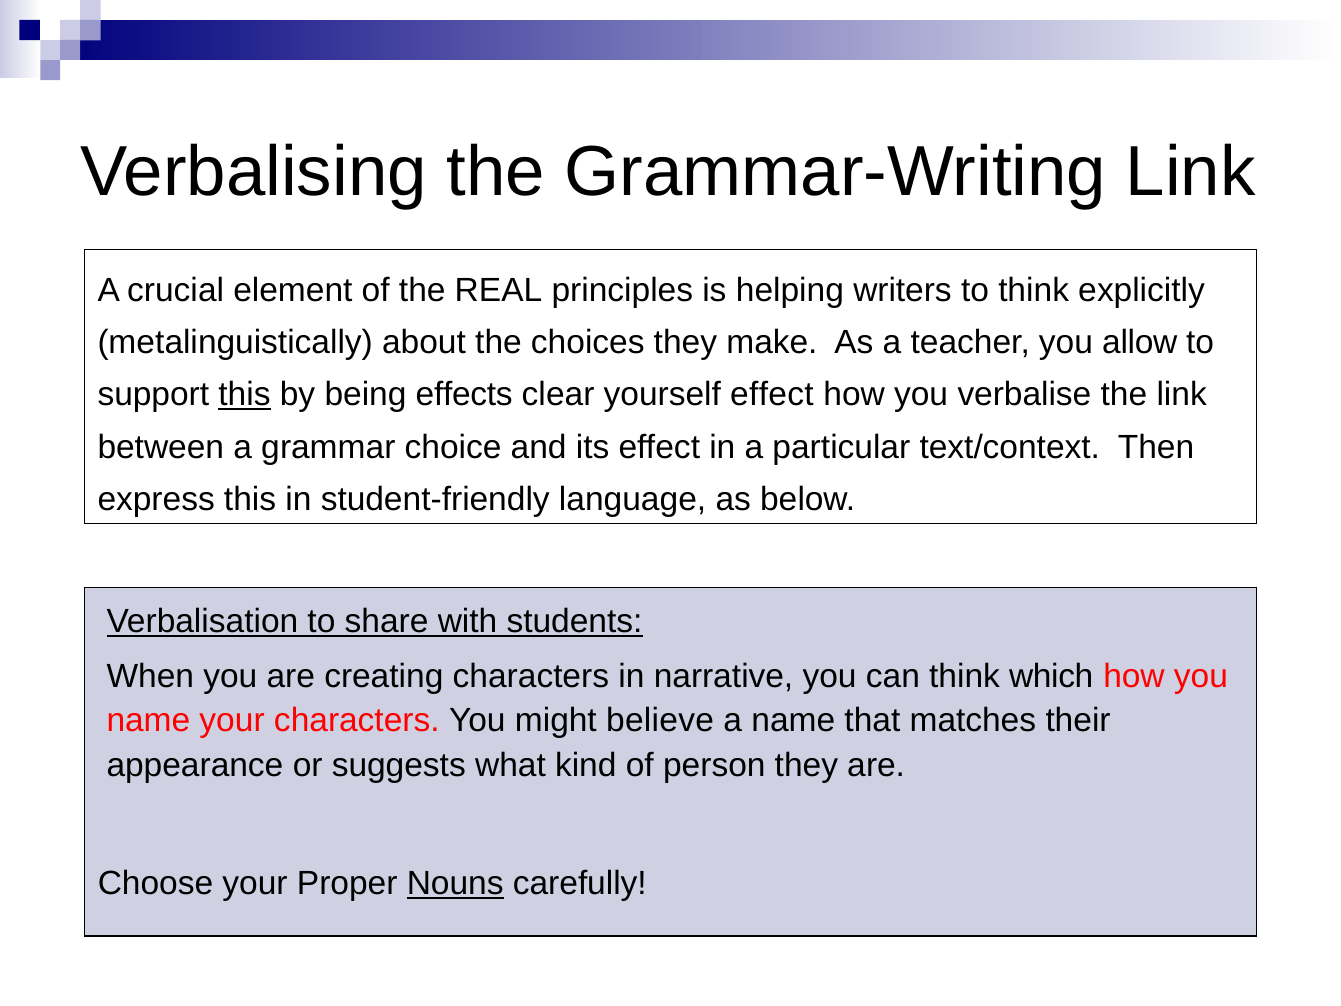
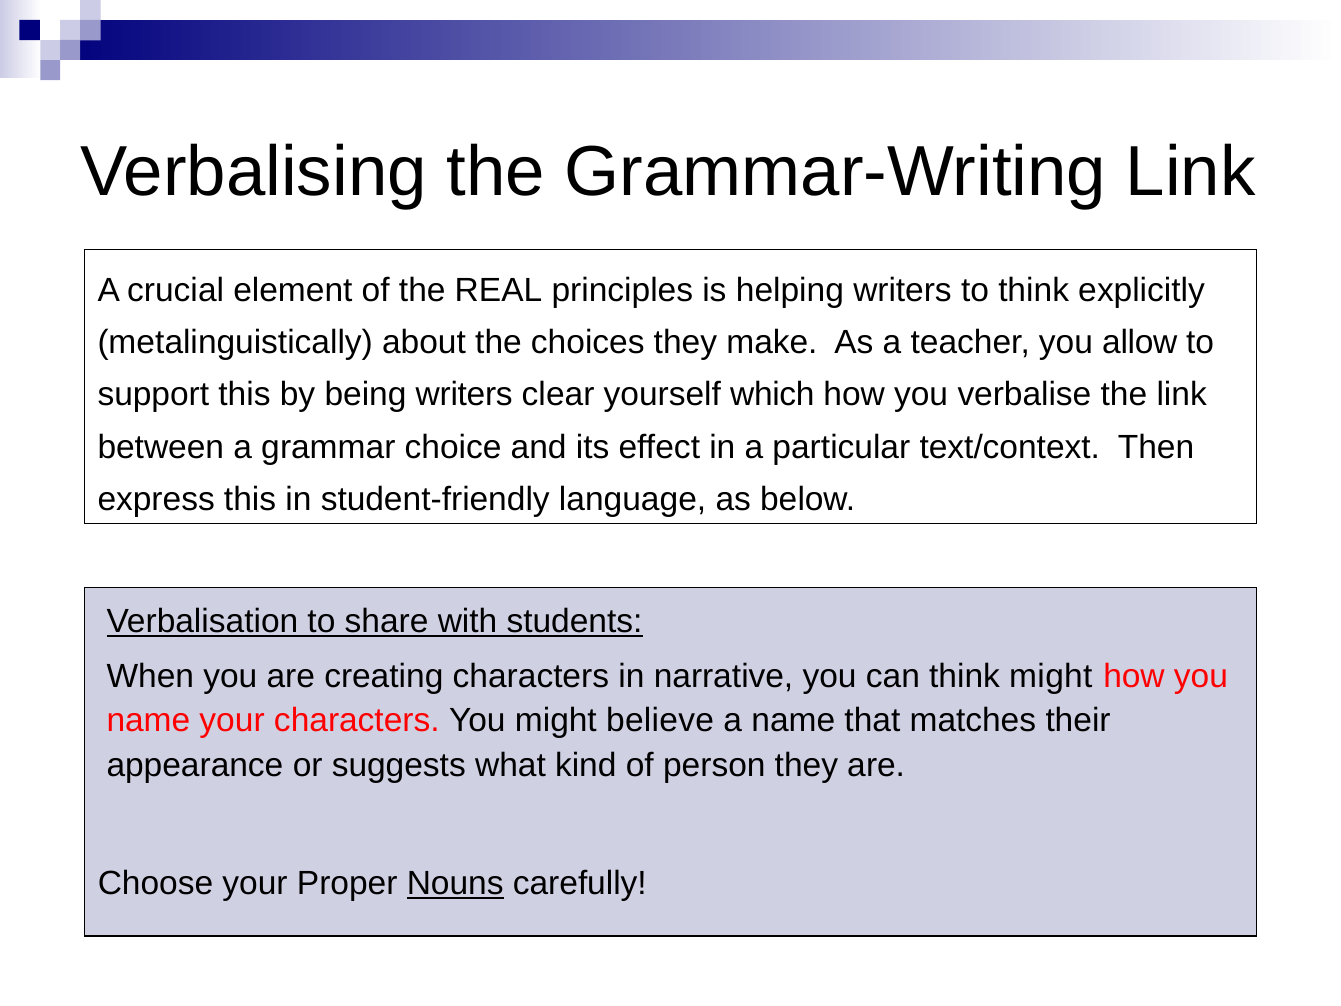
this underline: present -> none (244, 395)
being effects: effects -> writers (464, 395)
yourself effect: effect -> which (772, 395)
think which: which -> might (1051, 676)
